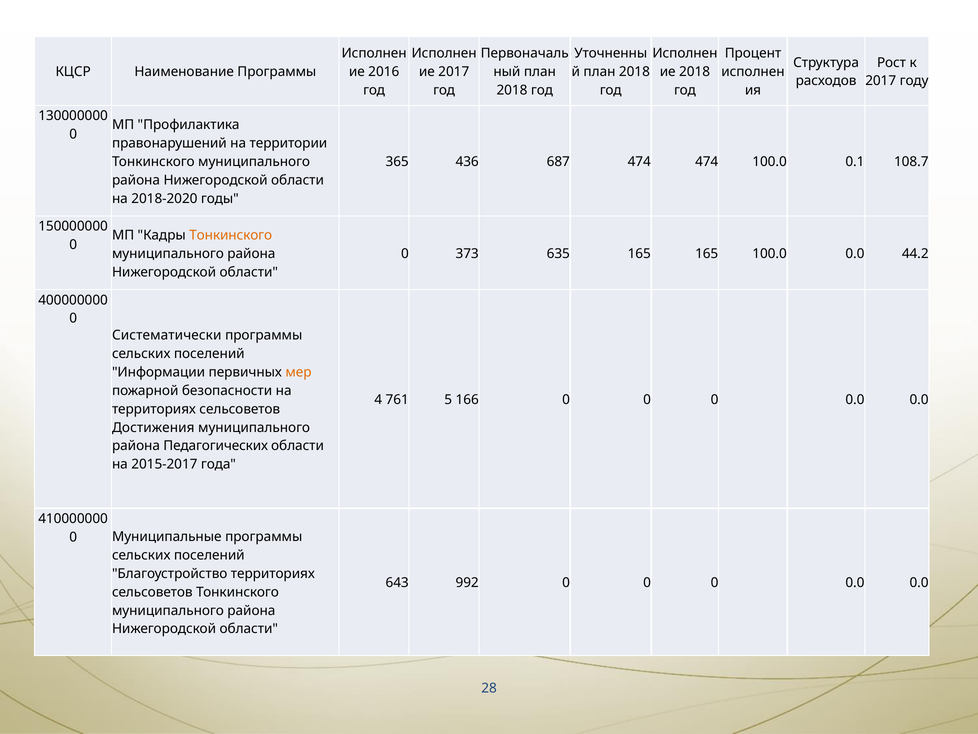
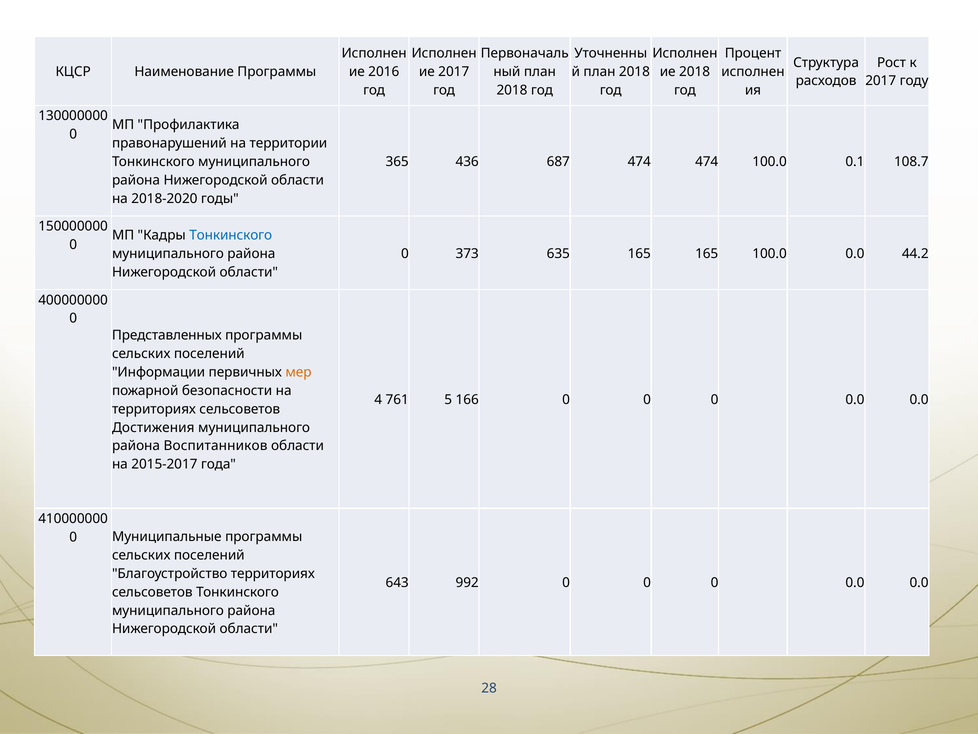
Тонкинского colour: orange -> blue (231, 235)
Систематически: Систематически -> Представленных (167, 335)
Педагогических: Педагогических -> Воспитанников (216, 446)
